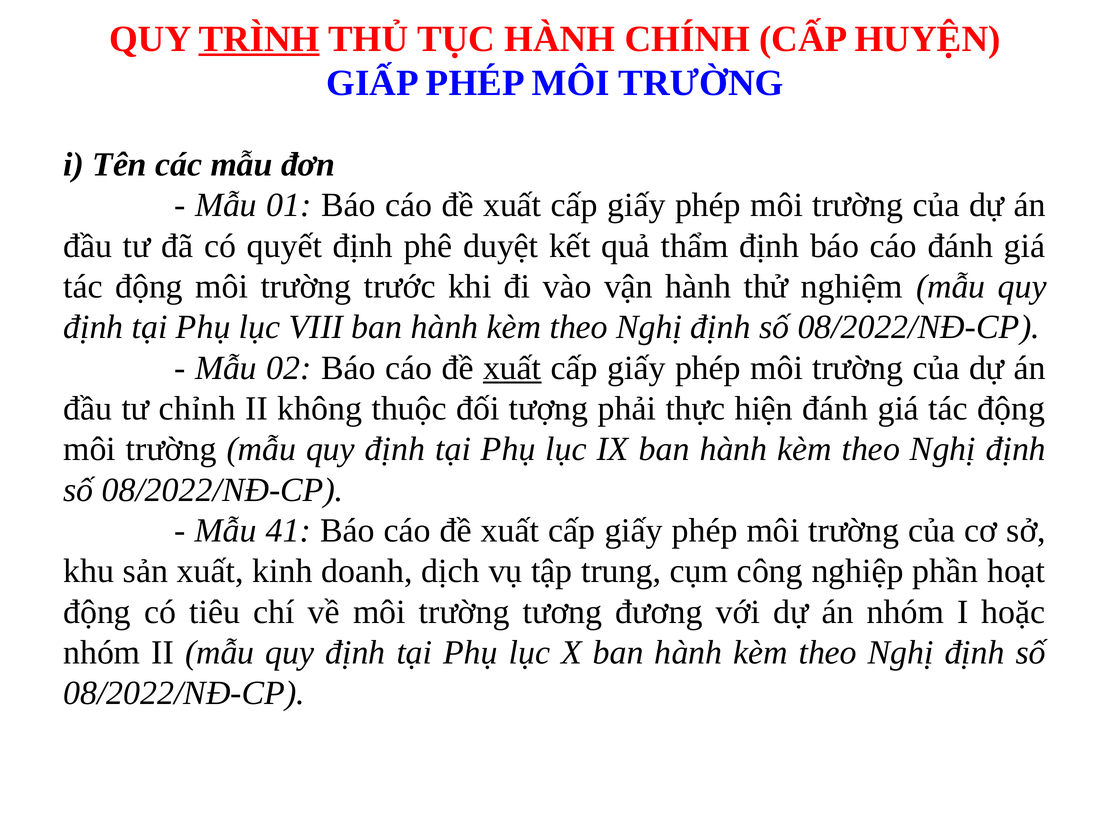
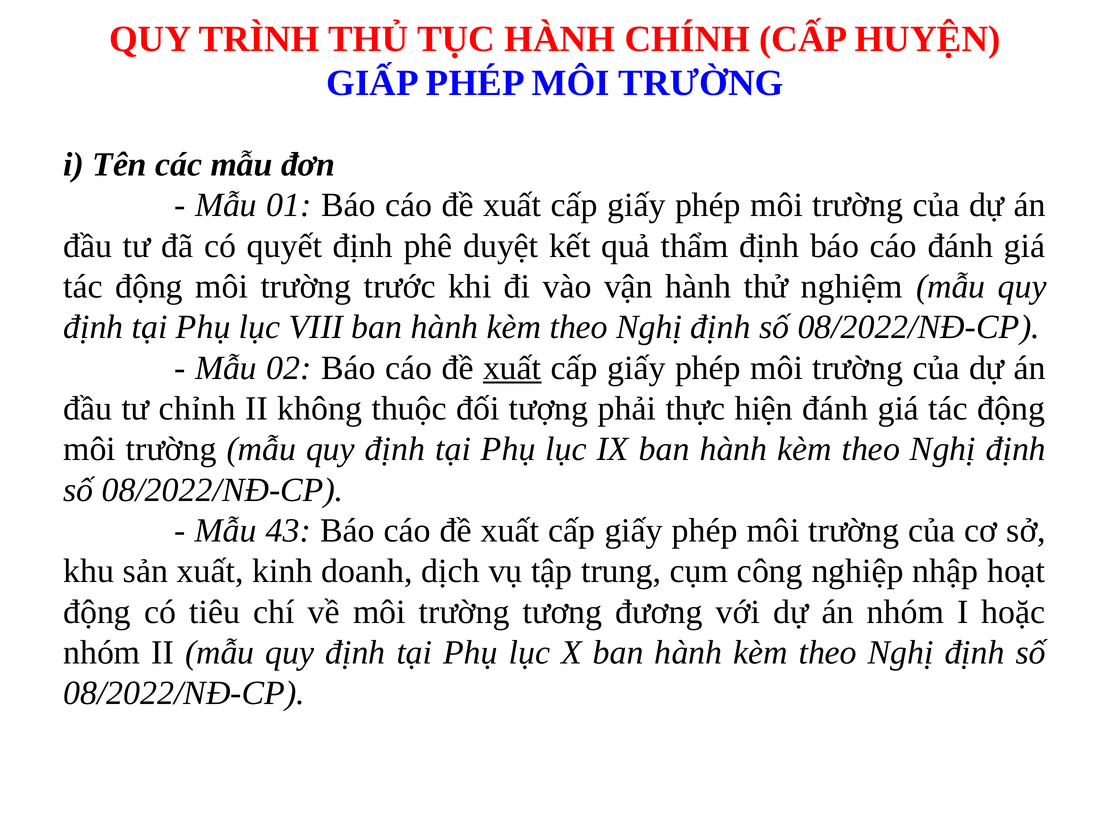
TRÌNH underline: present -> none (259, 39)
41: 41 -> 43 (288, 531)
phần: phần -> nhập (945, 572)
